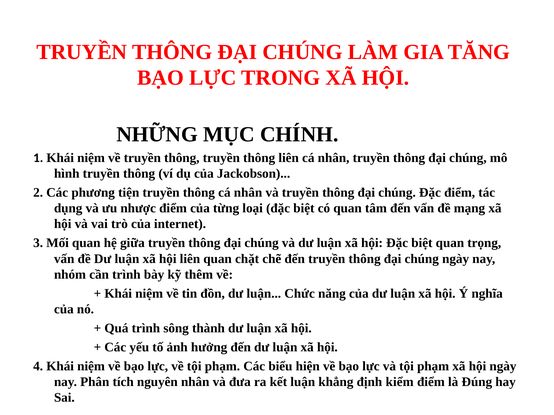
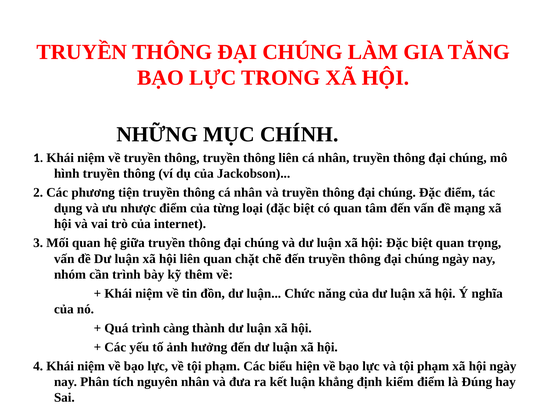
sông: sông -> càng (176, 329)
